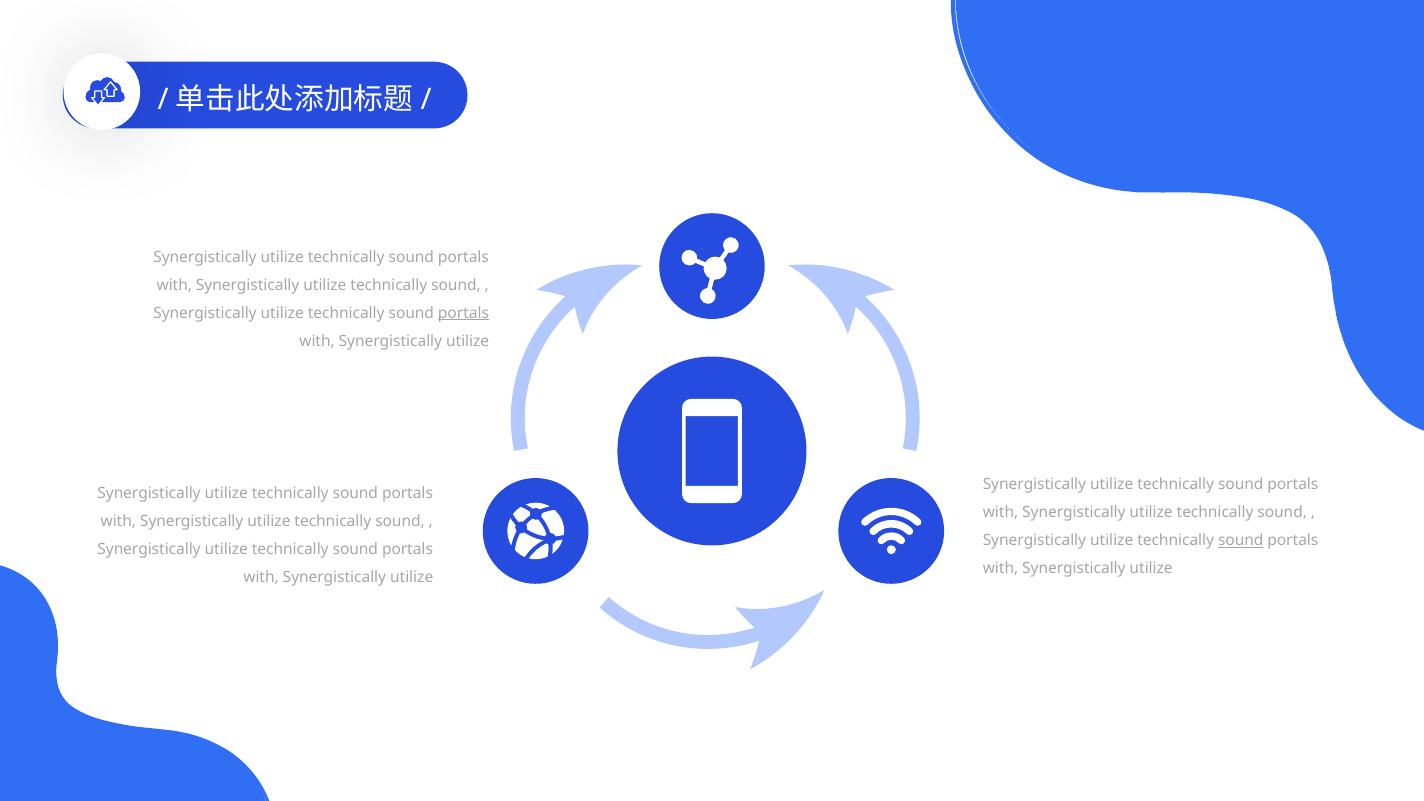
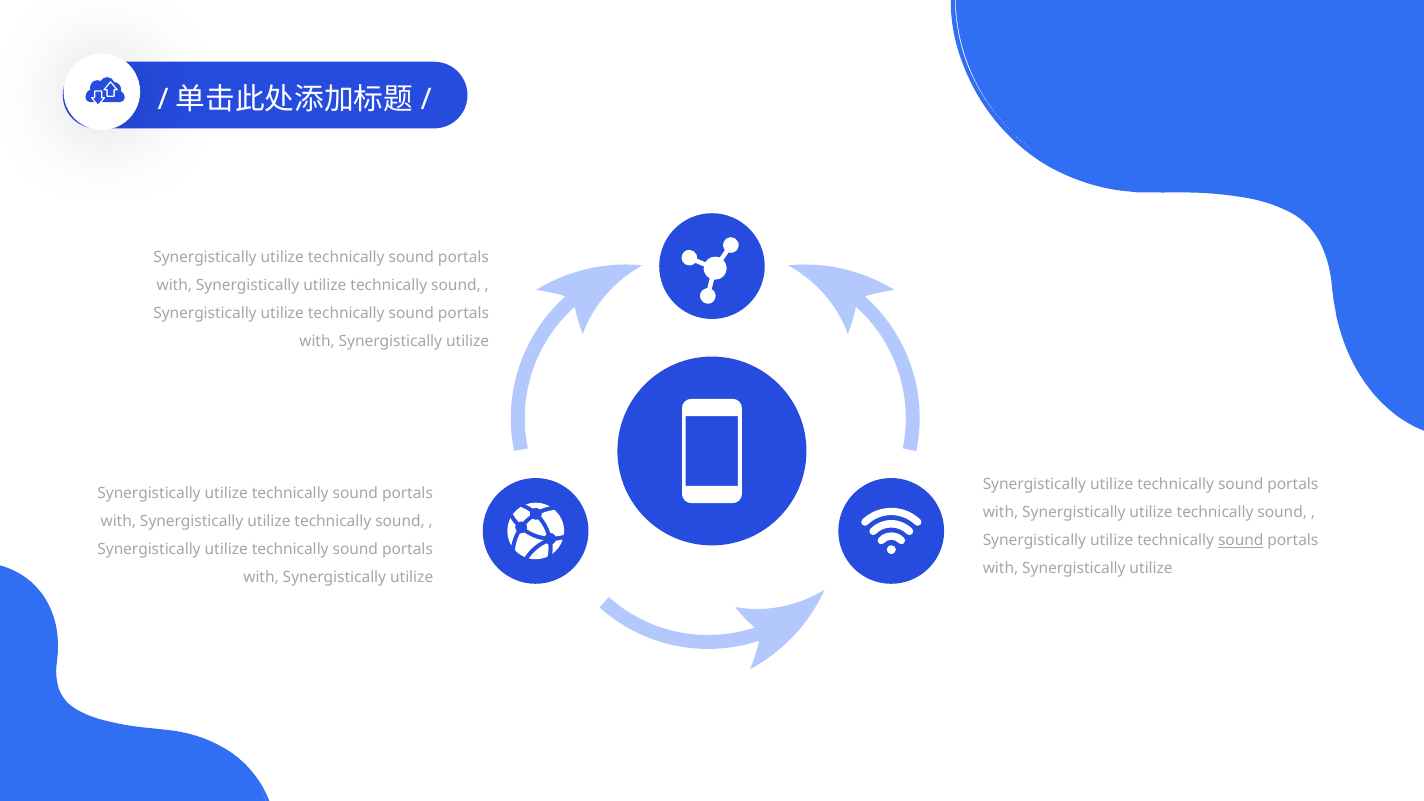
portals underline: present -> none (463, 313)
